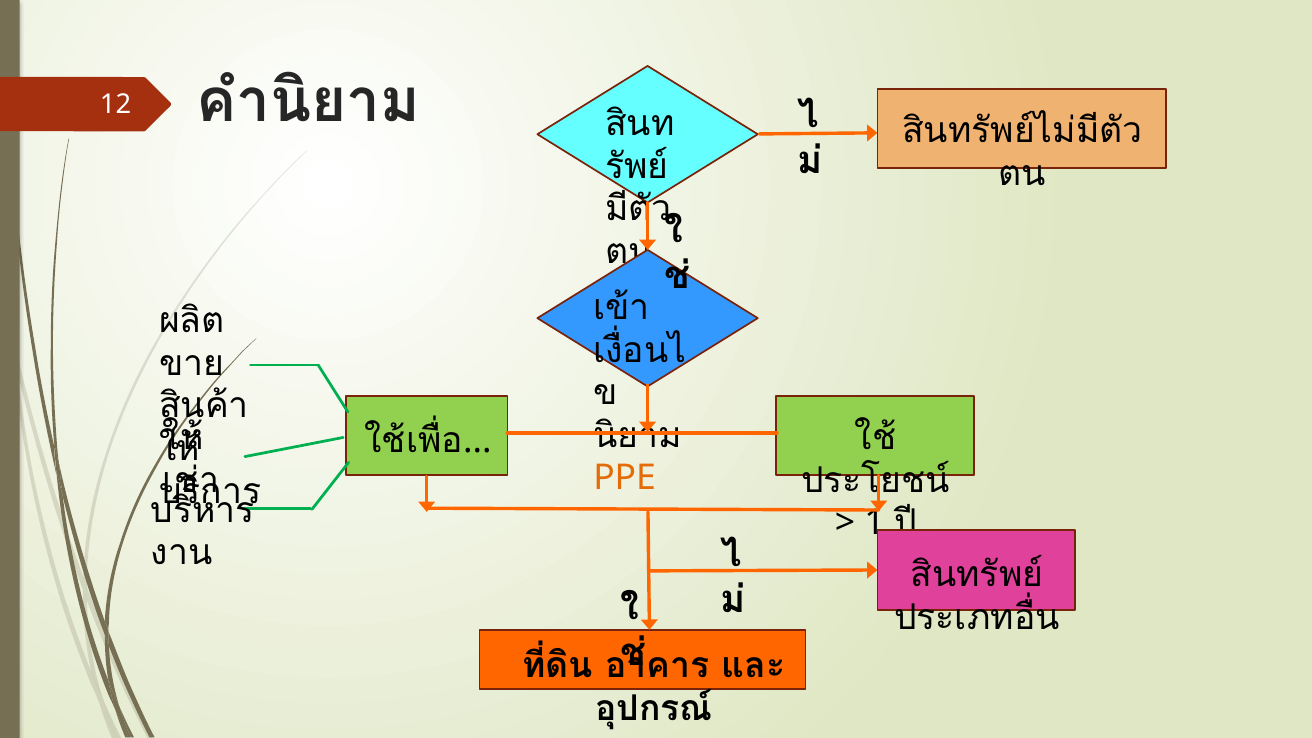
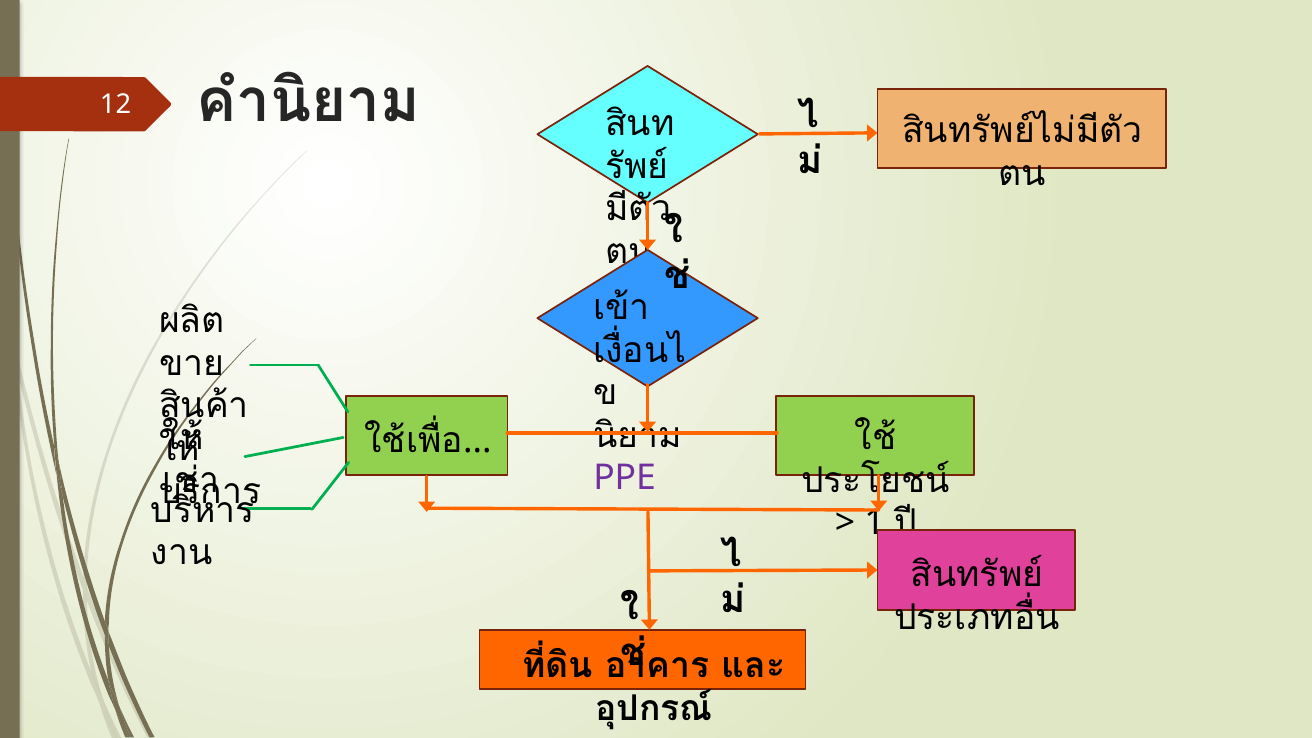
PPE colour: orange -> purple (625, 478)
